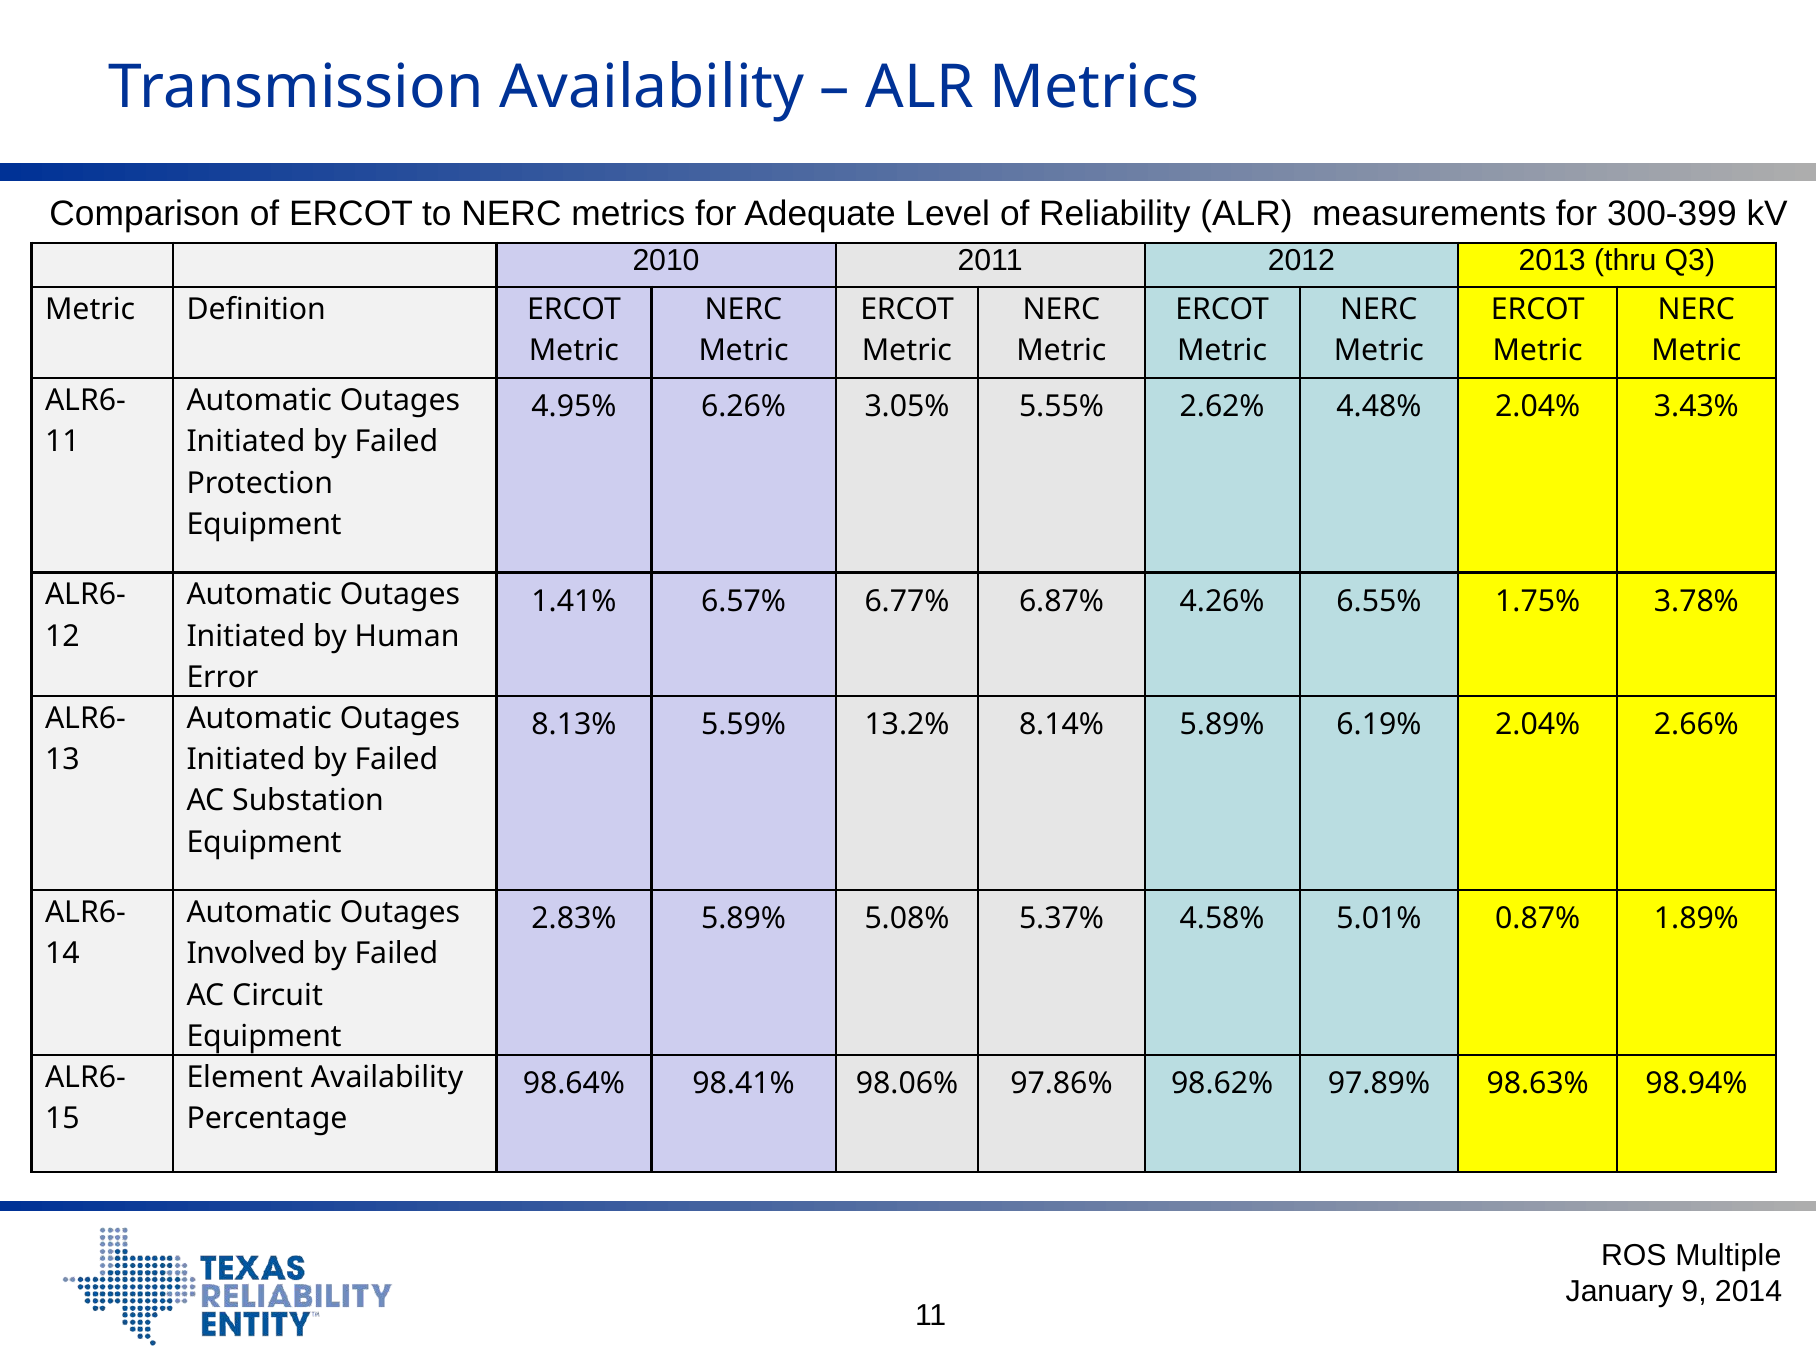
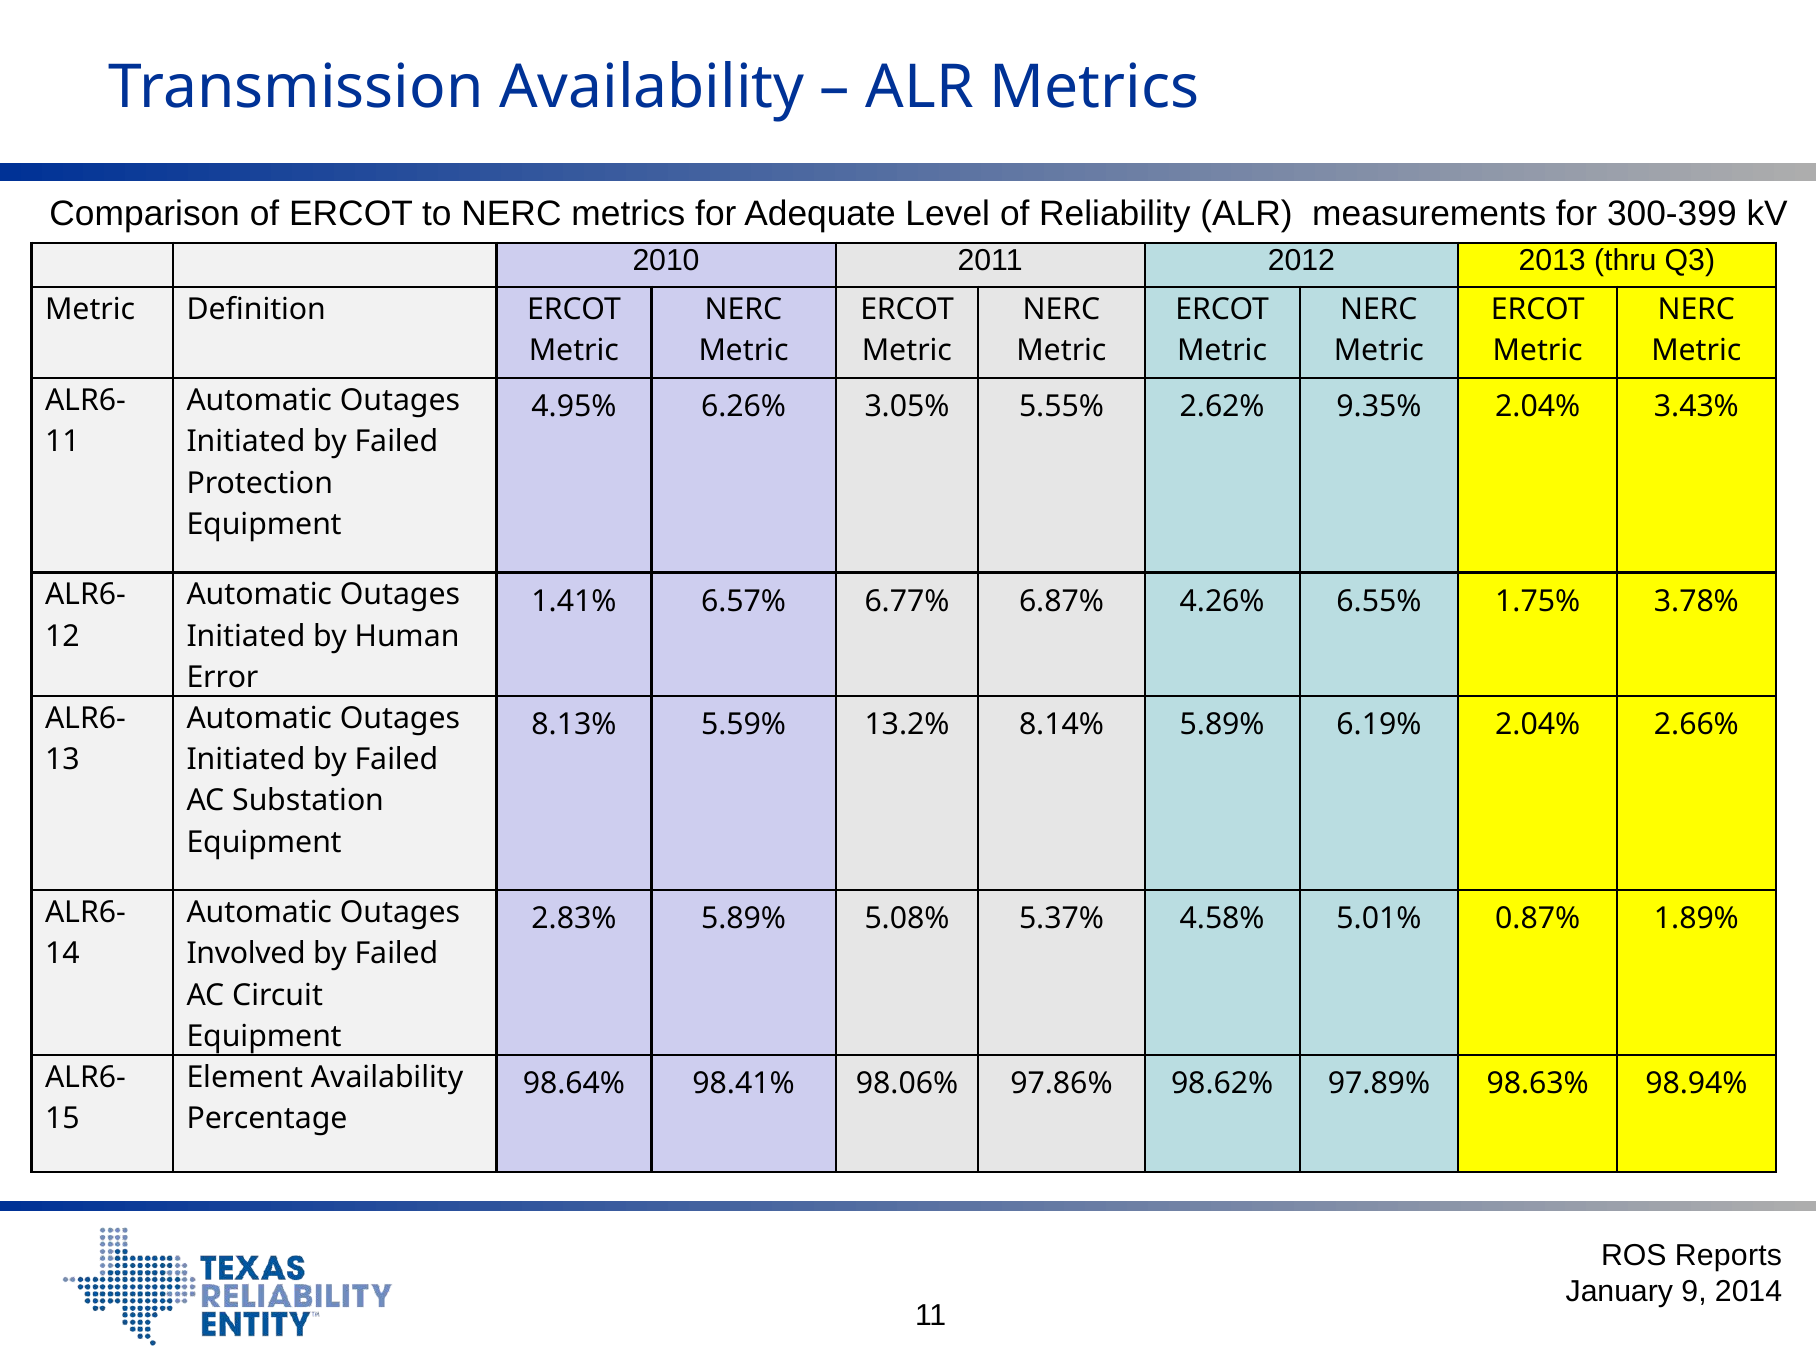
4.48%: 4.48% -> 9.35% (1379, 407)
Multiple: Multiple -> Reports (1728, 1255)
